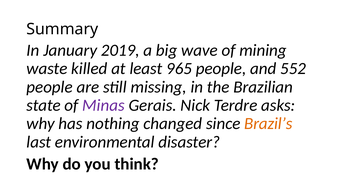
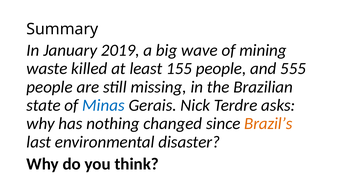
965: 965 -> 155 (179, 69)
552: 552 -> 555 (293, 69)
Minas colour: purple -> blue (103, 105)
